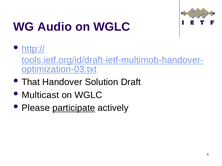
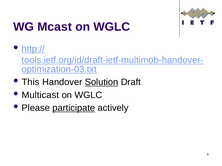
Audio: Audio -> Mcast (55, 27)
That: That -> This (31, 82)
Solution underline: none -> present (102, 82)
